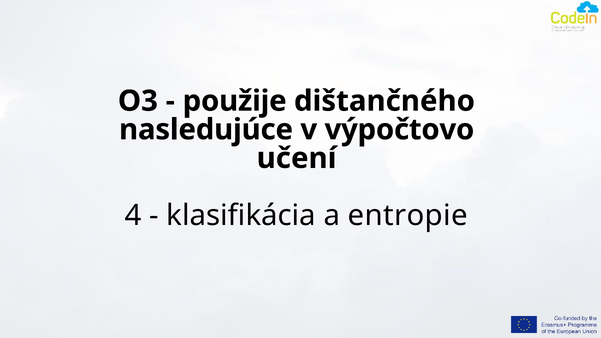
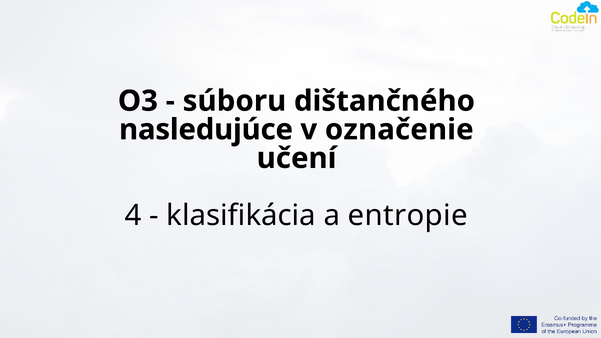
použije: použije -> súboru (234, 101)
výpočtovo: výpočtovo -> označenie (399, 130)
